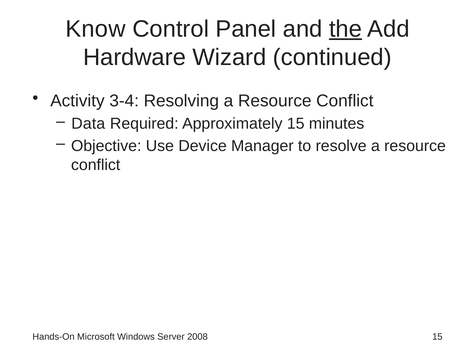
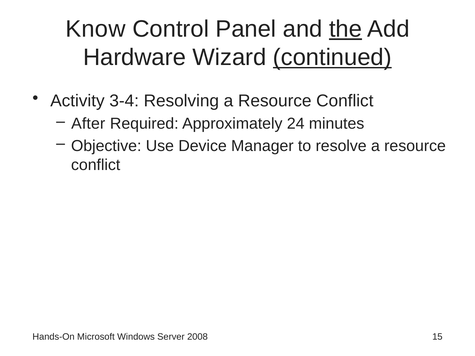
continued underline: none -> present (332, 57)
Data: Data -> After (88, 124)
Approximately 15: 15 -> 24 (296, 124)
